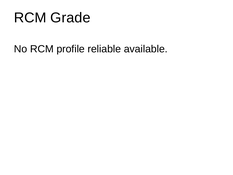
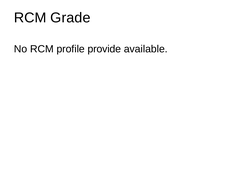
reliable: reliable -> provide (104, 49)
